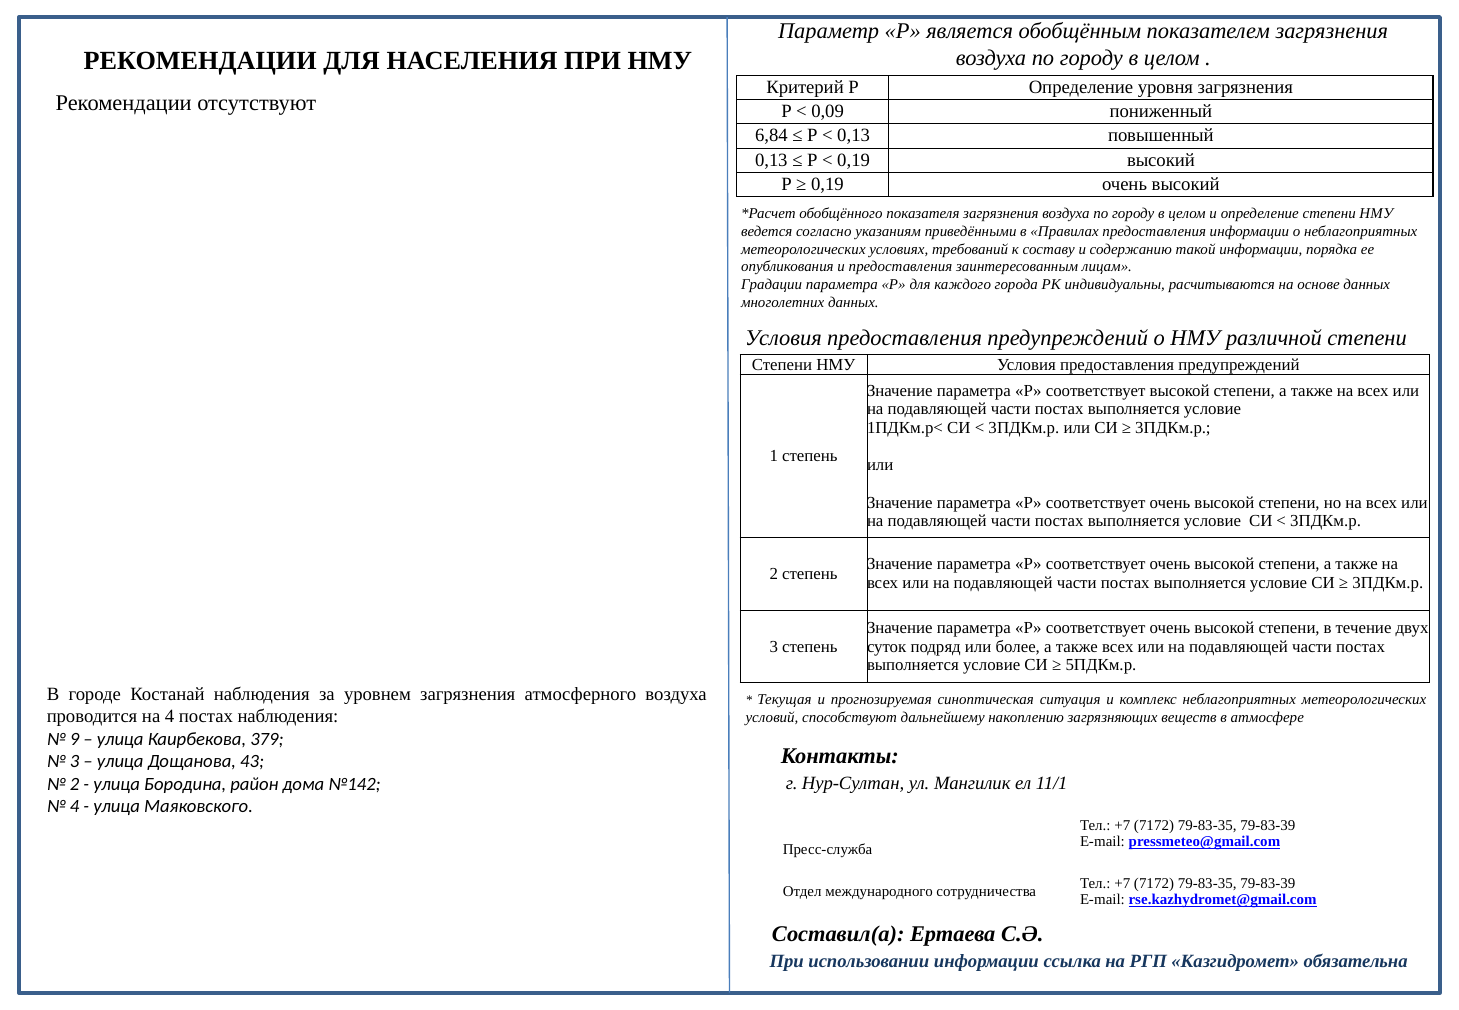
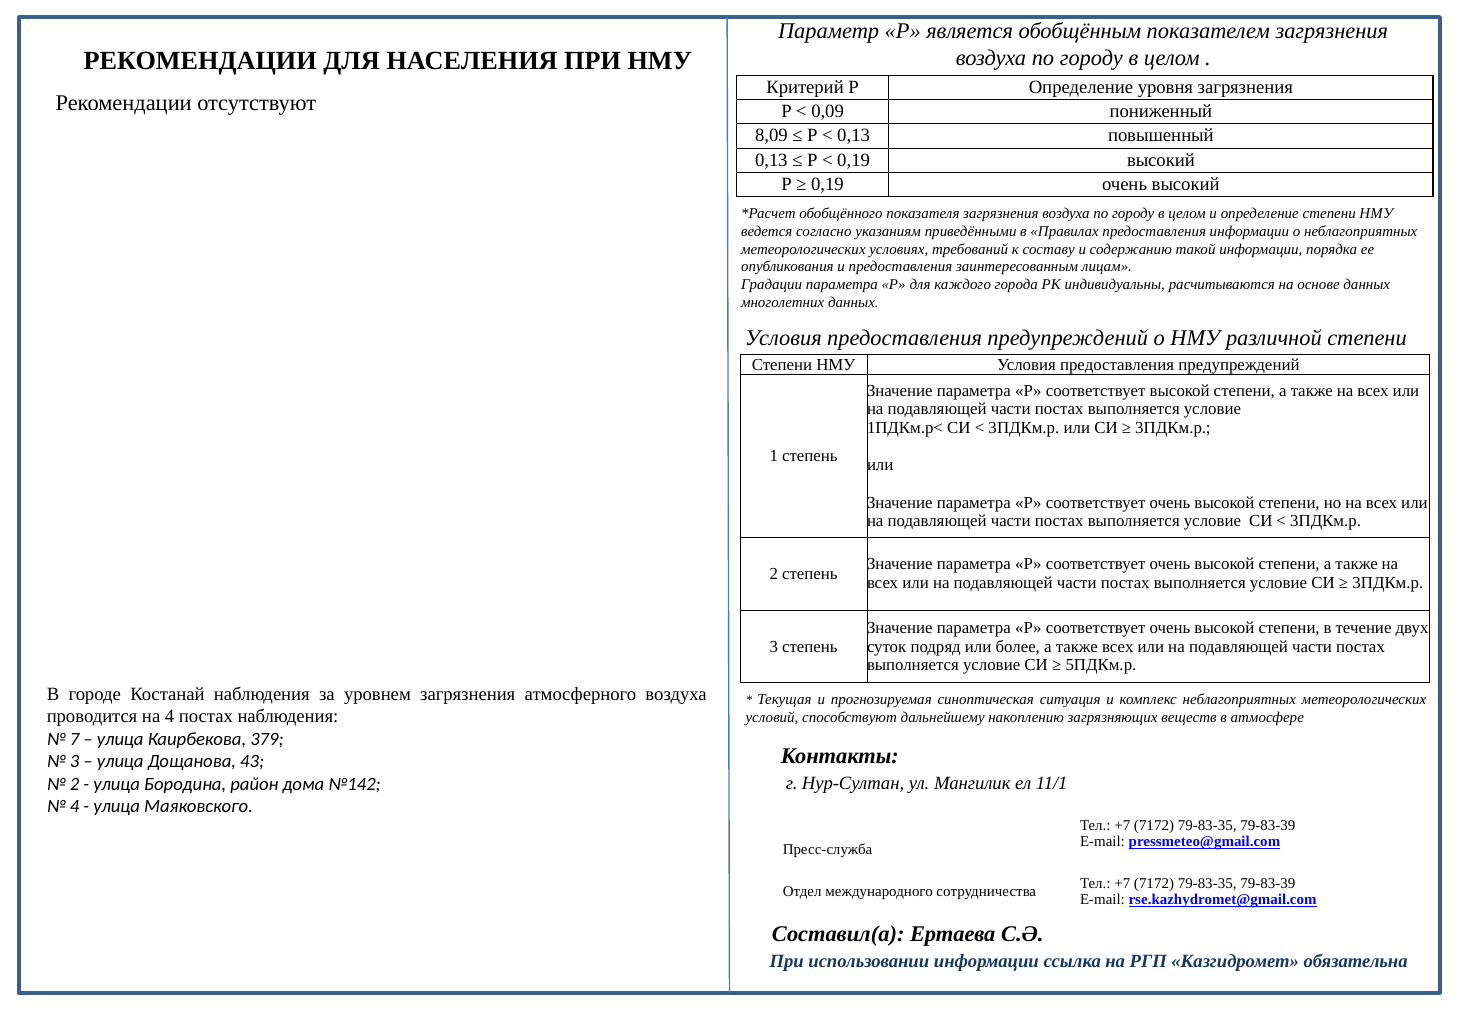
6,84: 6,84 -> 8,09 (771, 136)
9: 9 -> 7 (75, 739)
